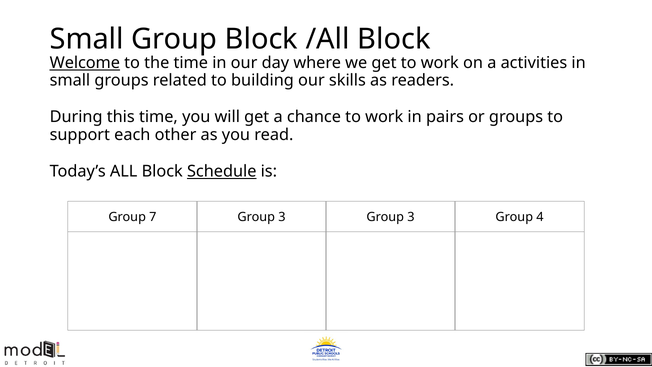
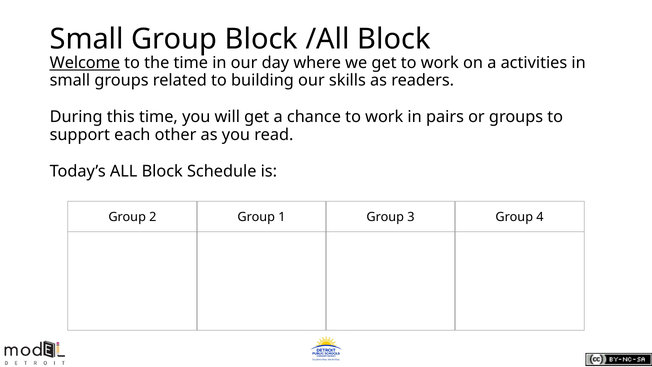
Schedule underline: present -> none (222, 171)
7: 7 -> 2 (153, 217)
3: 3 -> 1 (282, 217)
